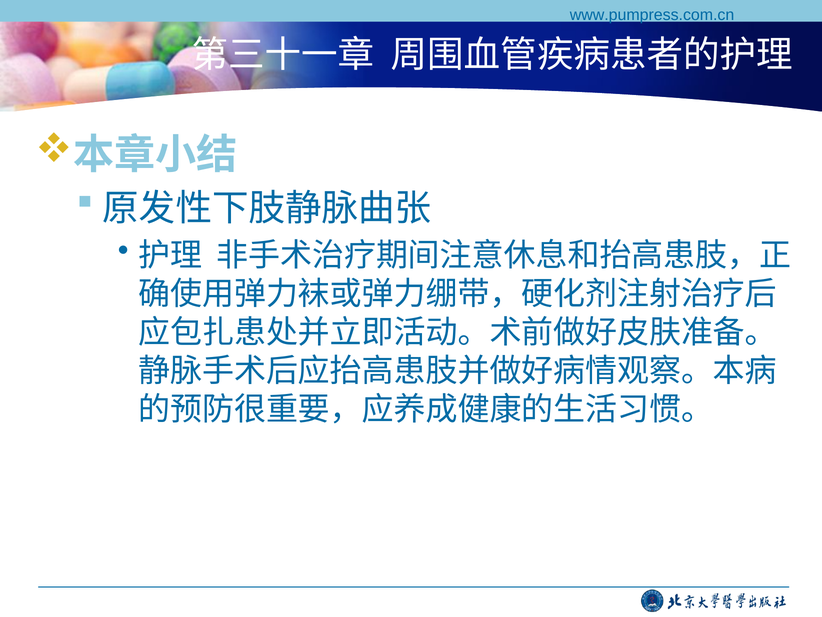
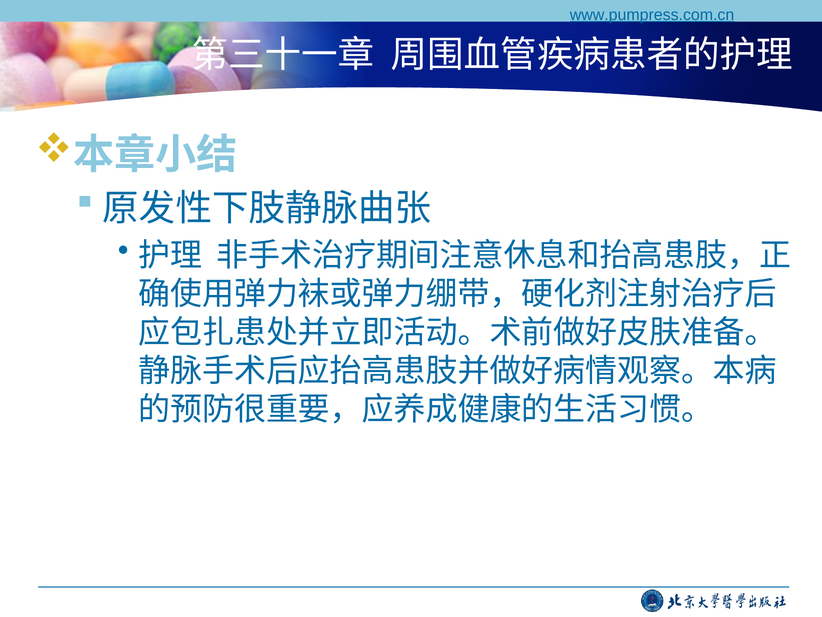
www.pumpress.com.cn underline: none -> present (652, 15)
